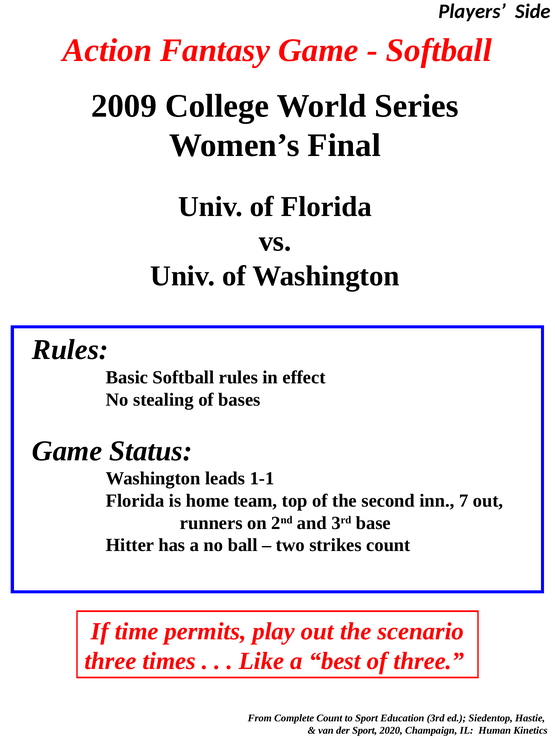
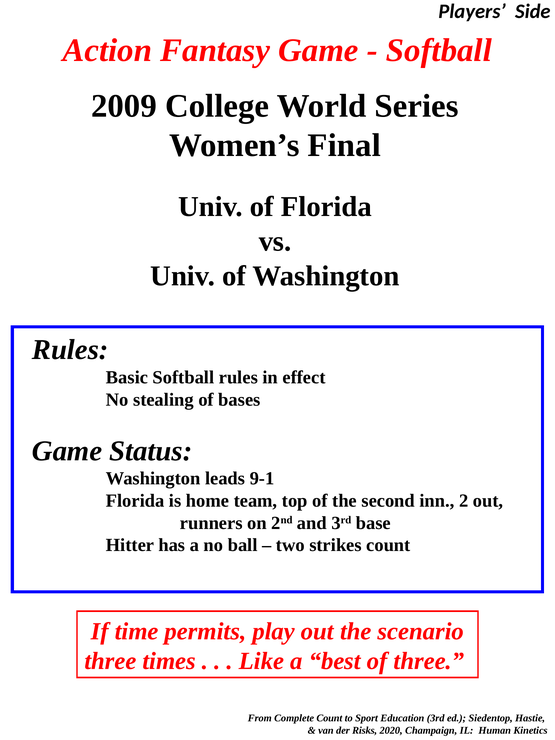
1-1: 1-1 -> 9-1 (262, 479)
7: 7 -> 2 (464, 501)
der Sport: Sport -> Risks (365, 730)
